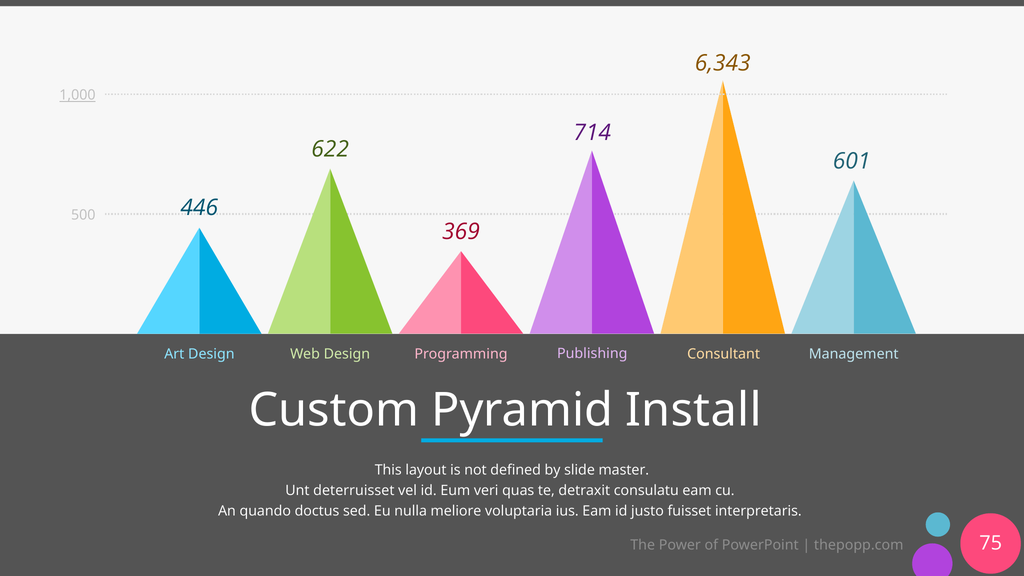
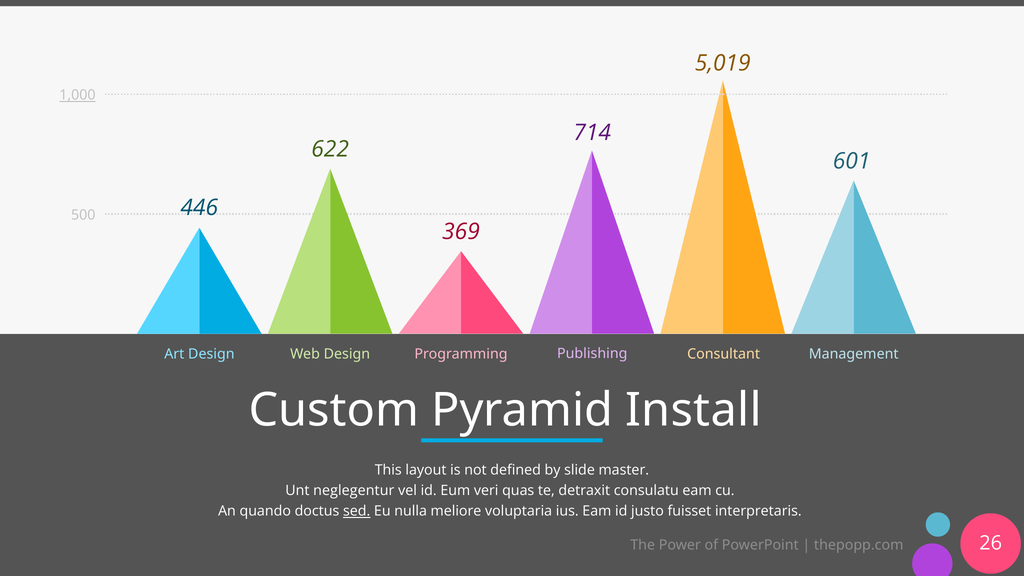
6,343: 6,343 -> 5,019 (723, 63)
deterruisset: deterruisset -> neglegentur (354, 491)
sed underline: none -> present (357, 511)
75: 75 -> 26 (991, 543)
